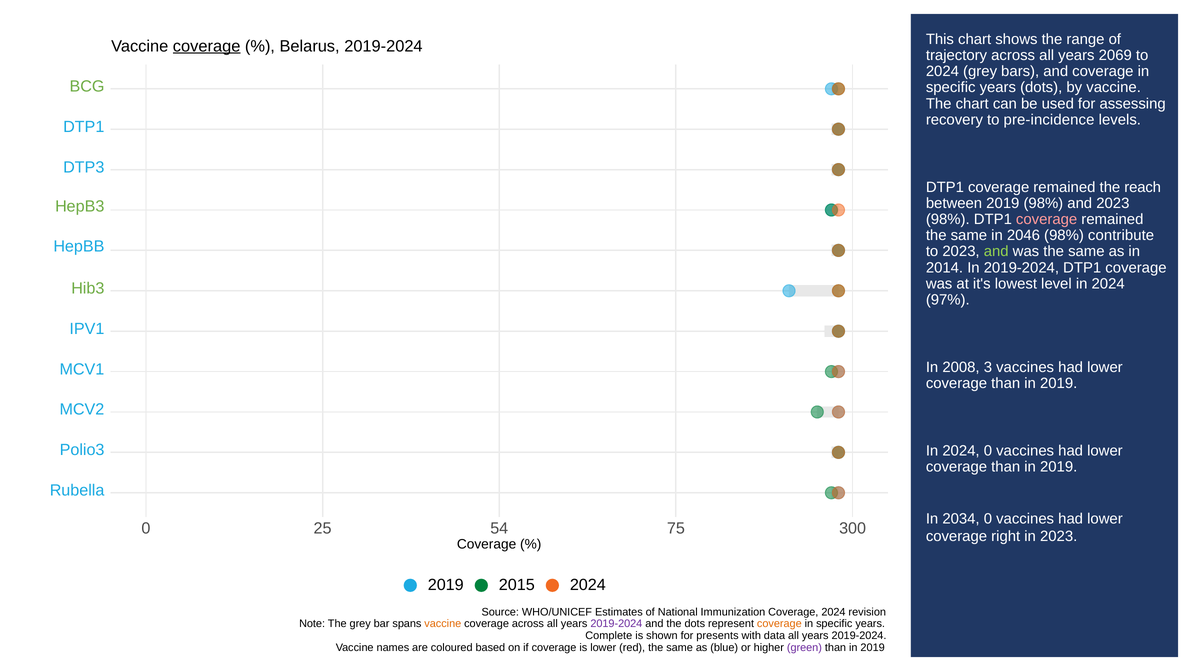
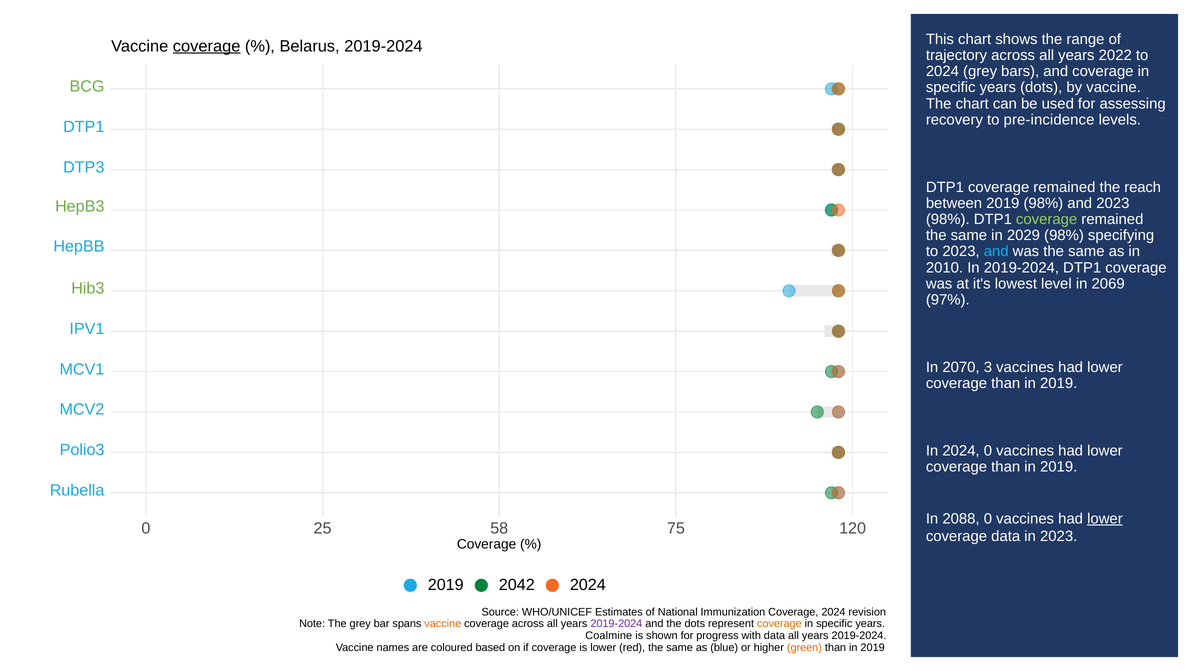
2069: 2069 -> 2022 (1115, 55)
coverage colour: pink -> light green (1047, 219)
2046: 2046 -> 2029 (1023, 235)
contribute: contribute -> specifying (1121, 235)
and colour: light green -> light blue (996, 252)
2014: 2014 -> 2010 (945, 268)
level in 2024: 2024 -> 2069 (1108, 284)
2008: 2008 -> 2070 (961, 367)
2034: 2034 -> 2088 (961, 519)
lower underline: none -> present (1105, 519)
54: 54 -> 58 (499, 528)
300: 300 -> 120 (853, 528)
coverage right: right -> data (1006, 537)
2015: 2015 -> 2042 (517, 585)
Complete: Complete -> Coalmine (609, 636)
presents: presents -> progress (717, 636)
green colour: purple -> orange (804, 648)
